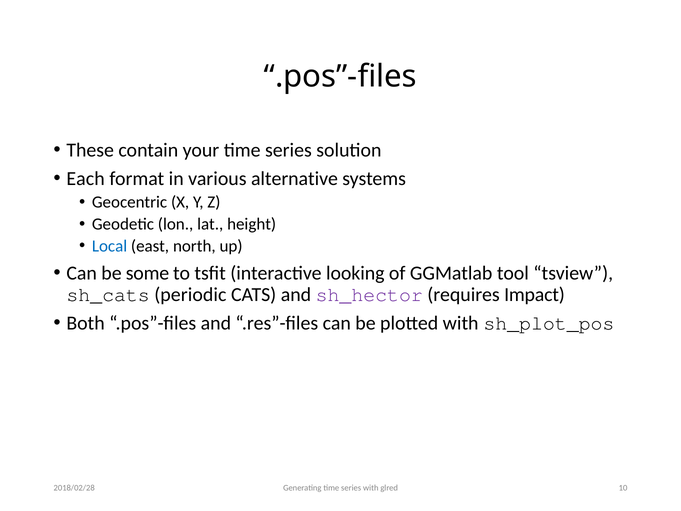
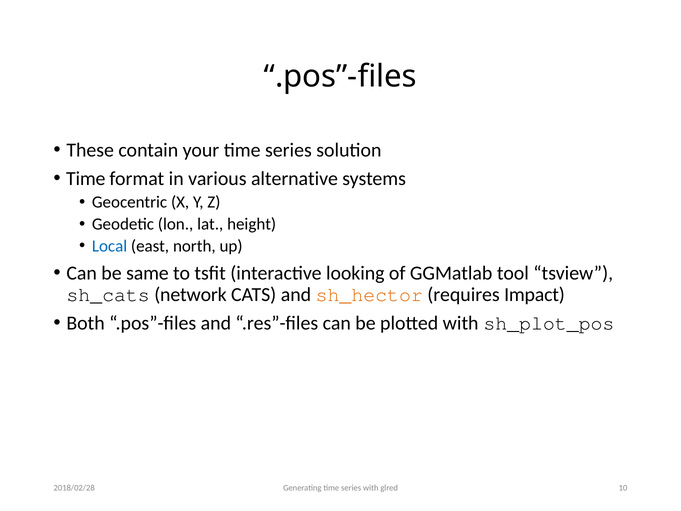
Each: Each -> Time (86, 179)
some: some -> same (147, 273)
periodic: periodic -> network (190, 294)
sh_hector colour: purple -> orange (369, 294)
